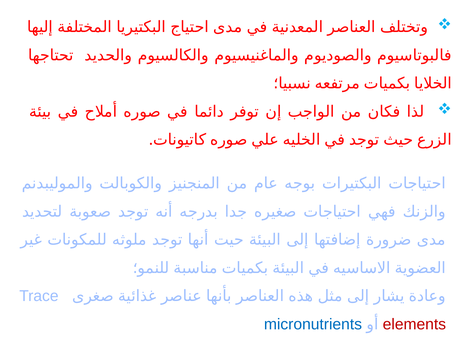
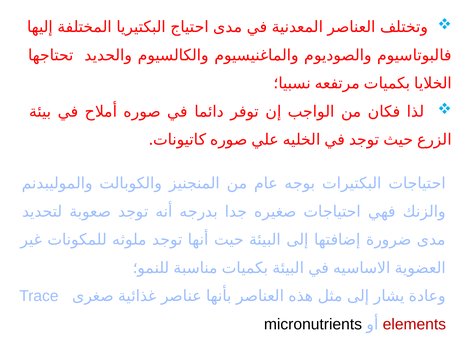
micronutrients colour: blue -> black (313, 324)
